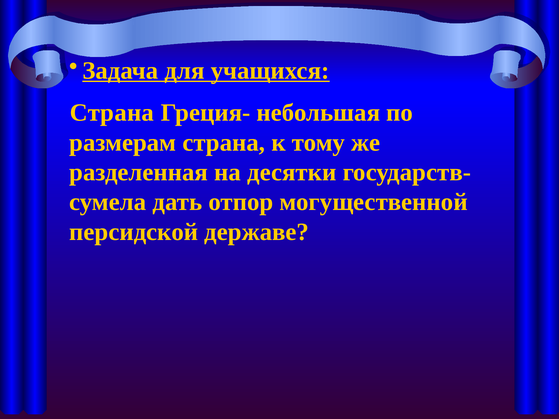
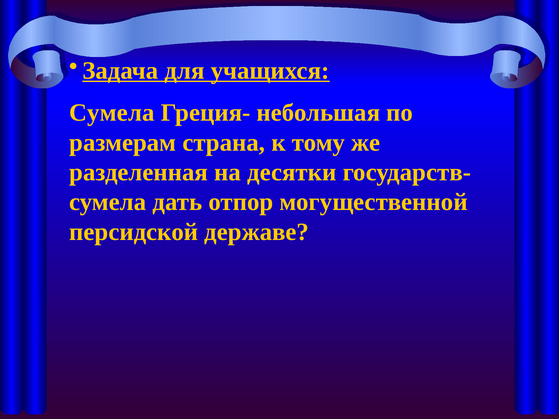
Страна: Страна -> Сумела (112, 113)
